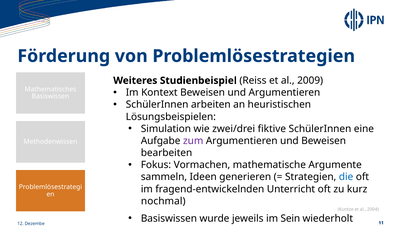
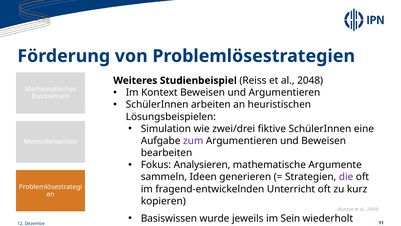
2009: 2009 -> 2048 (310, 80)
Vormachen: Vormachen -> Analysieren (202, 165)
die colour: blue -> purple (346, 177)
nochmal: nochmal -> kopieren (163, 201)
